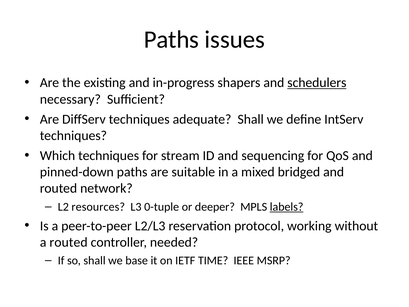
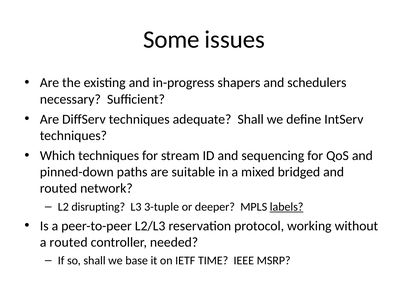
Paths: Paths -> Some (171, 40)
schedulers underline: present -> none (317, 83)
resources: resources -> disrupting (98, 207)
0-tuple: 0-tuple -> 3-tuple (162, 207)
